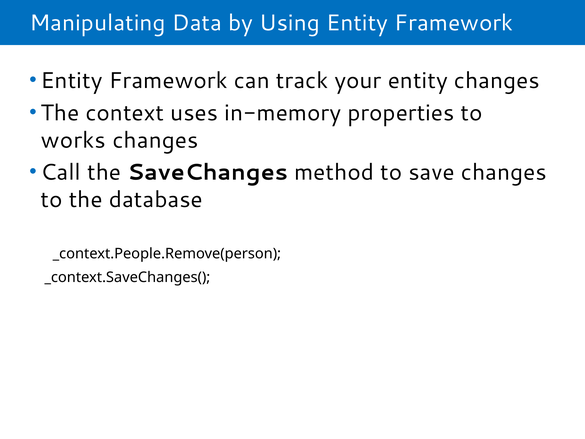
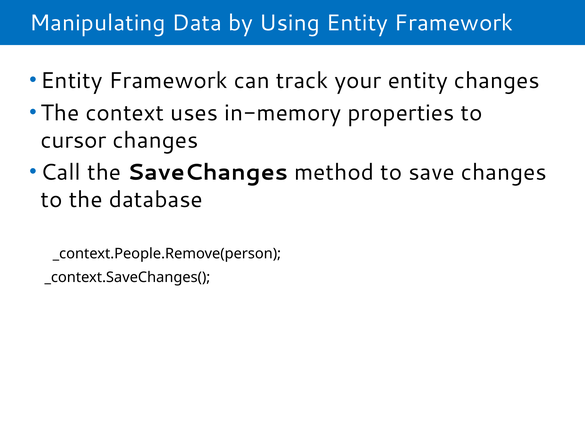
works: works -> cursor (74, 140)
